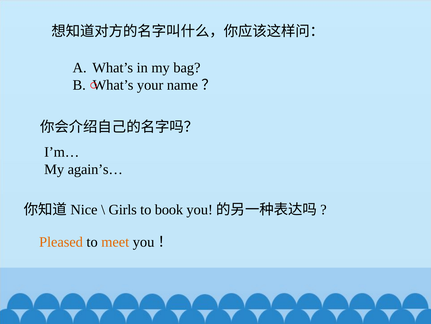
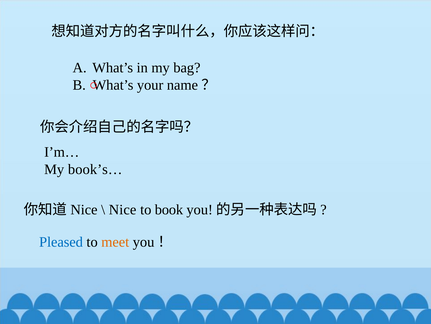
again’s…: again’s… -> book’s… (95, 169)
Girls: Girls -> Nice (123, 209)
Pleased colour: orange -> blue (61, 242)
